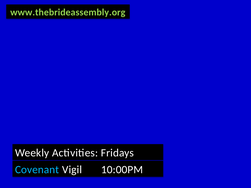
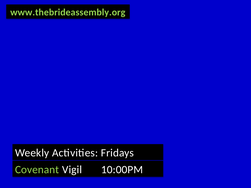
Covenant colour: light blue -> light green (37, 170)
